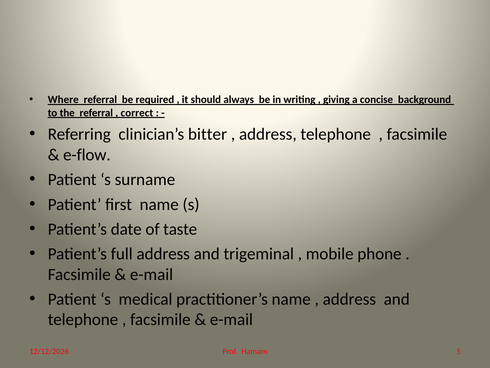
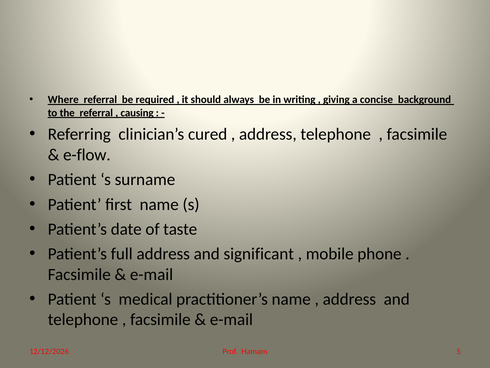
correct: correct -> causing (137, 113)
bitter: bitter -> cured (208, 134)
trigeminal: trigeminal -> significant (259, 254)
